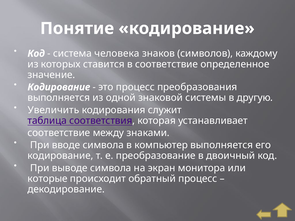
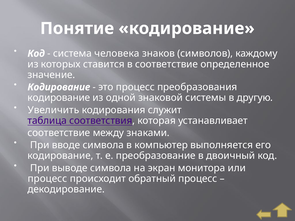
выполняется: выполняется -> кодирование (59, 98)
которые: которые -> процесс (47, 179)
